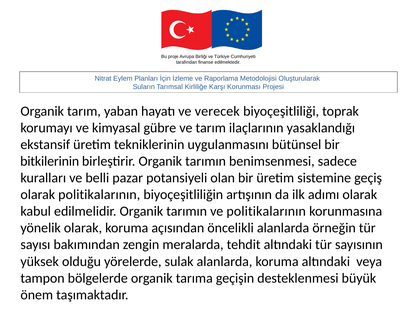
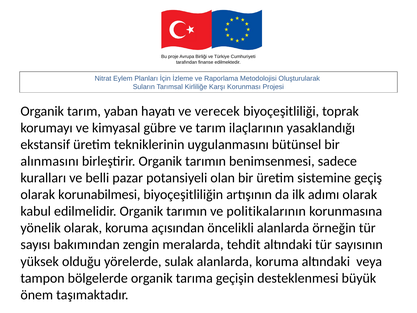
bitkilerinin: bitkilerinin -> alınmasını (50, 161)
olarak politikalarının: politikalarının -> korunabilmesi (99, 194)
